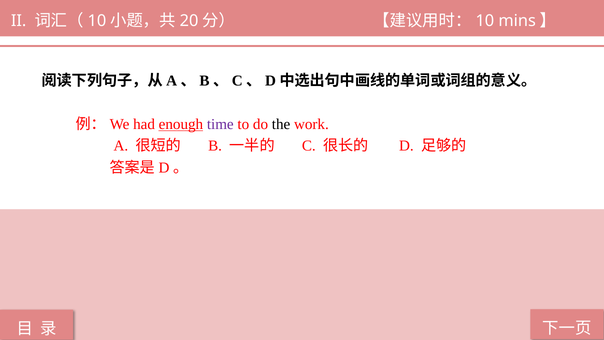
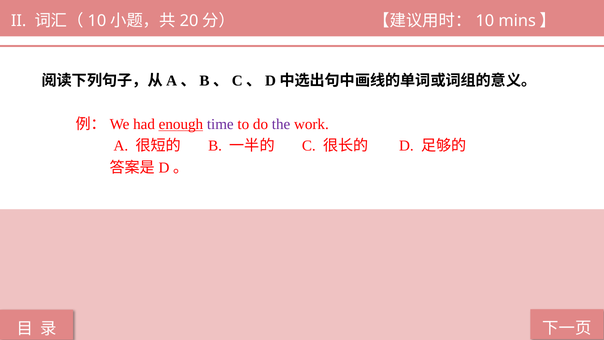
the colour: black -> purple (281, 124)
